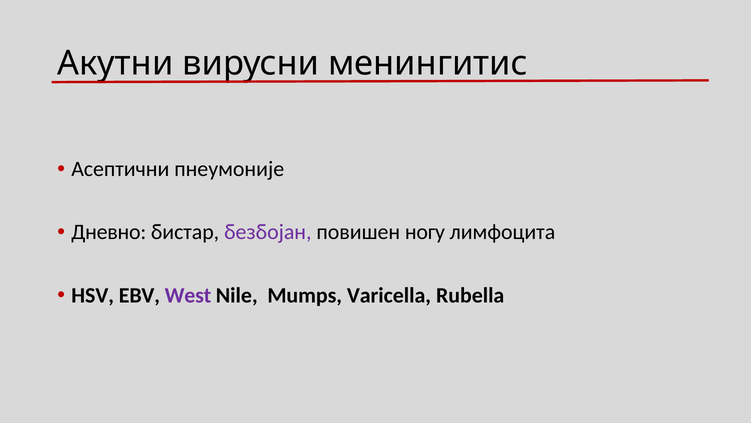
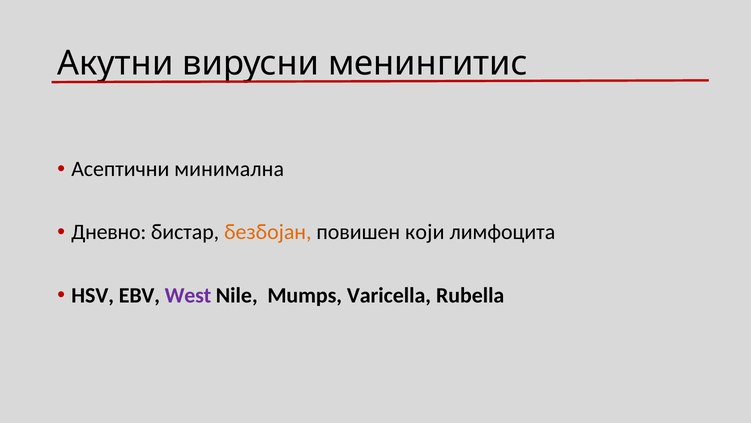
пнеумоније: пнеумоније -> минимална (229, 169)
безбојан colour: purple -> orange (268, 232)
ногу: ногу -> који (425, 232)
